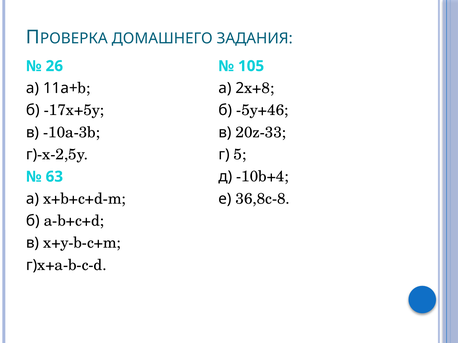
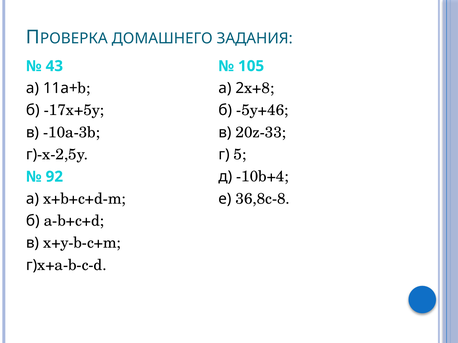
26: 26 -> 43 (54, 66)
63: 63 -> 92 (54, 177)
